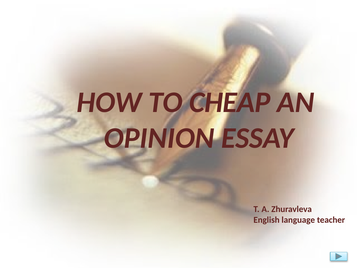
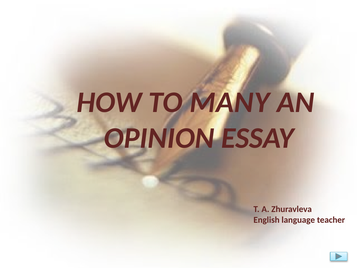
CHEAP: CHEAP -> MANY (230, 102)
